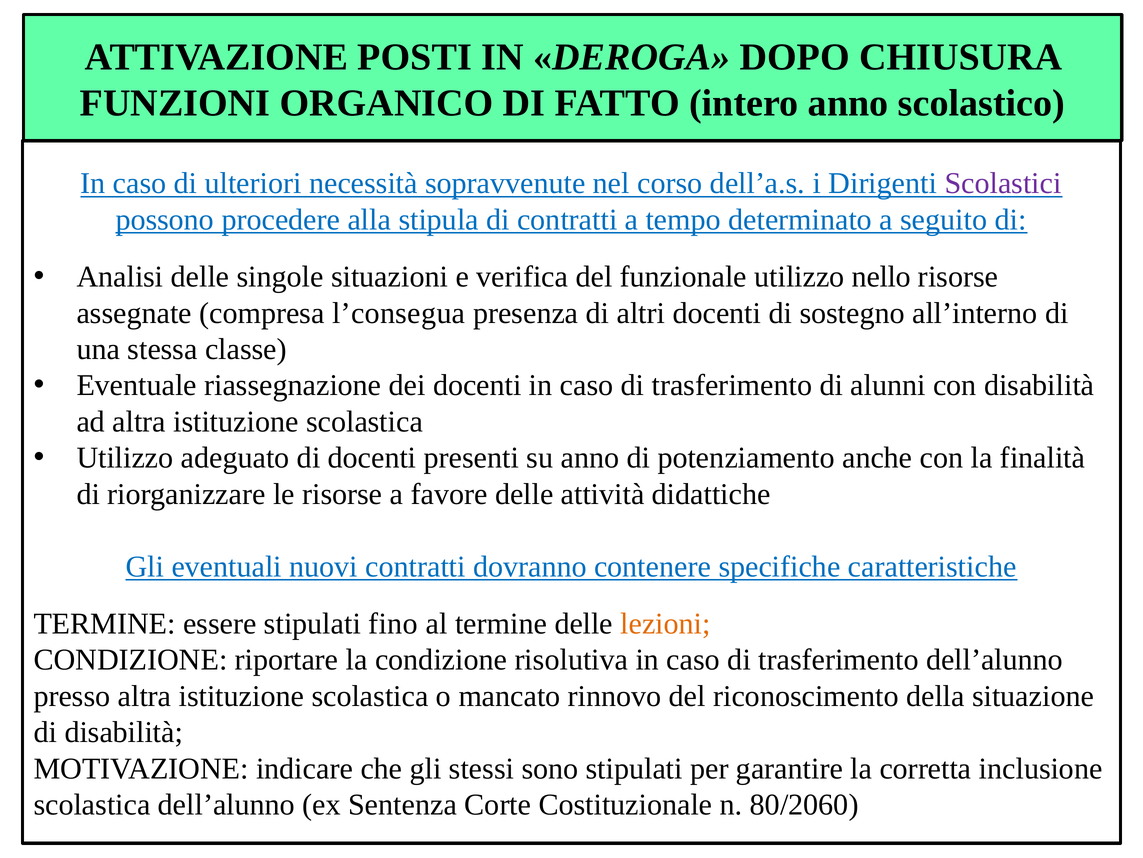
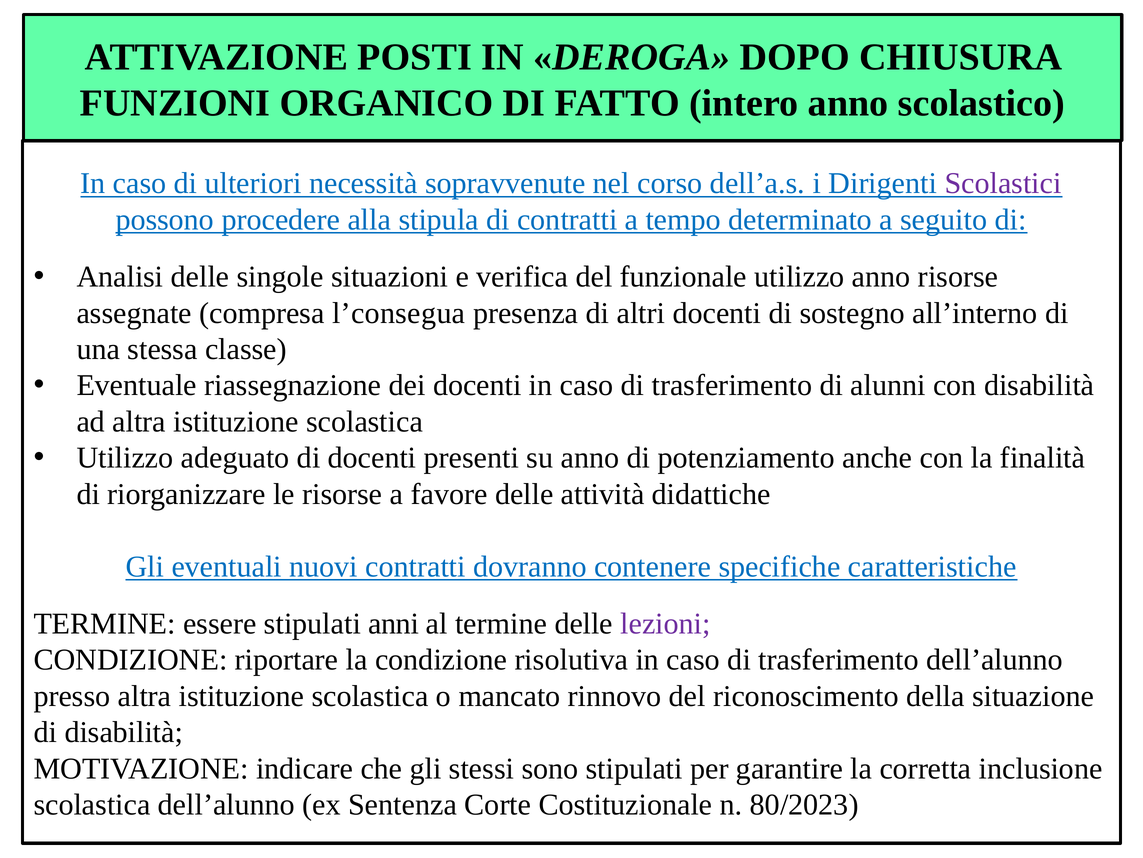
utilizzo nello: nello -> anno (881, 277)
fino: fino -> anni (393, 623)
lezioni colour: orange -> purple (665, 623)
80/2060: 80/2060 -> 80/2023 (804, 804)
